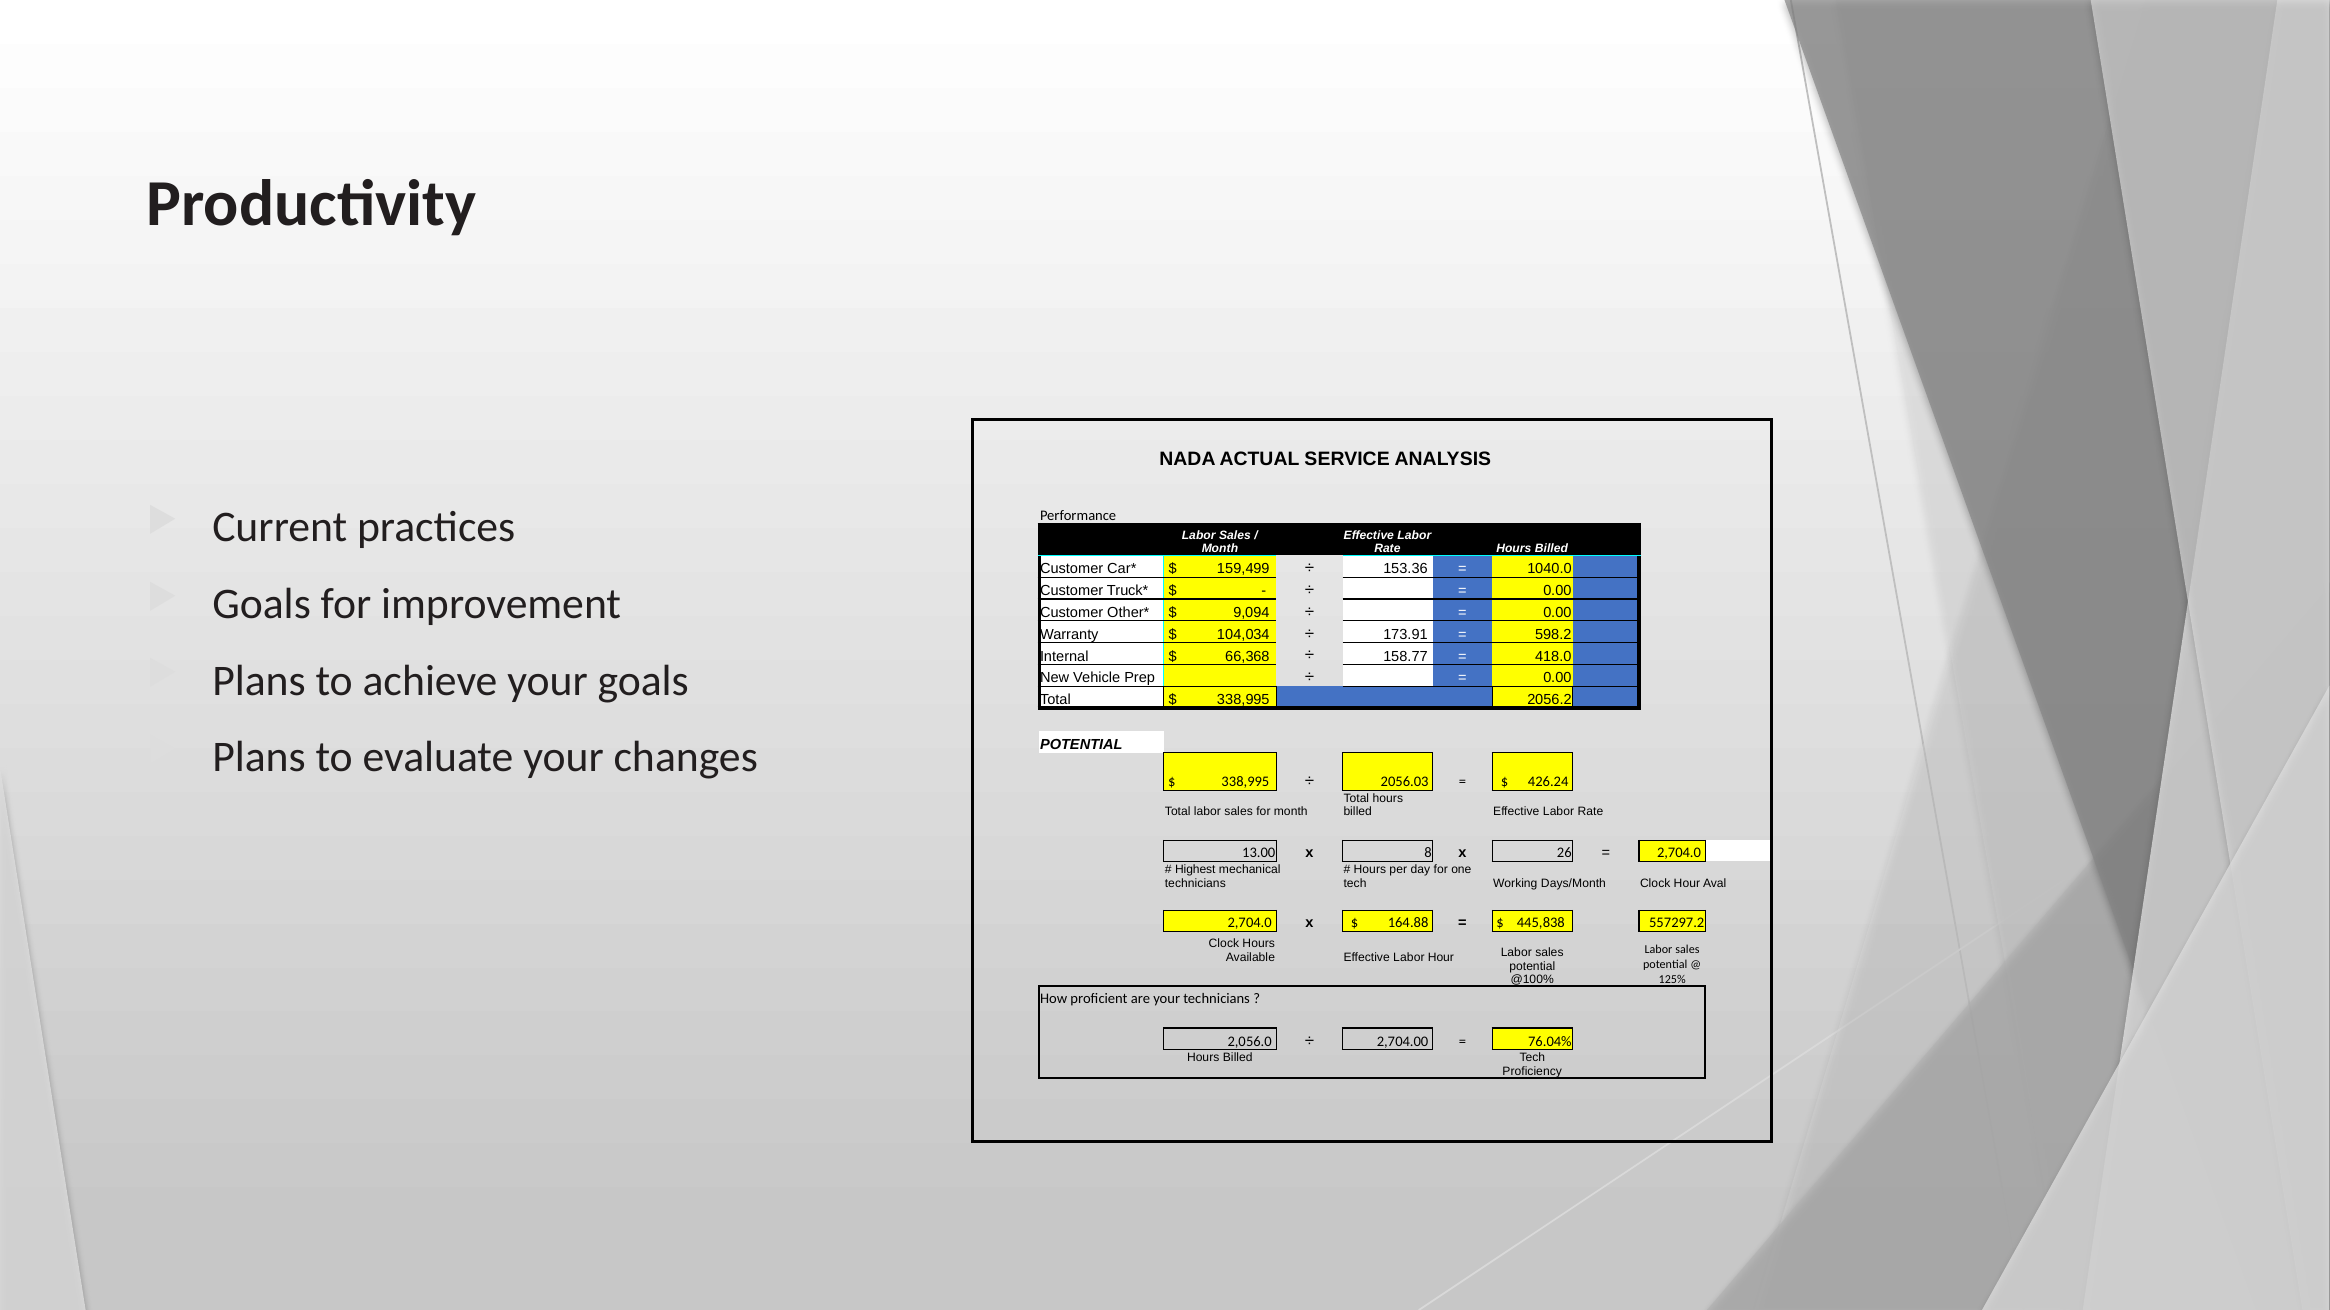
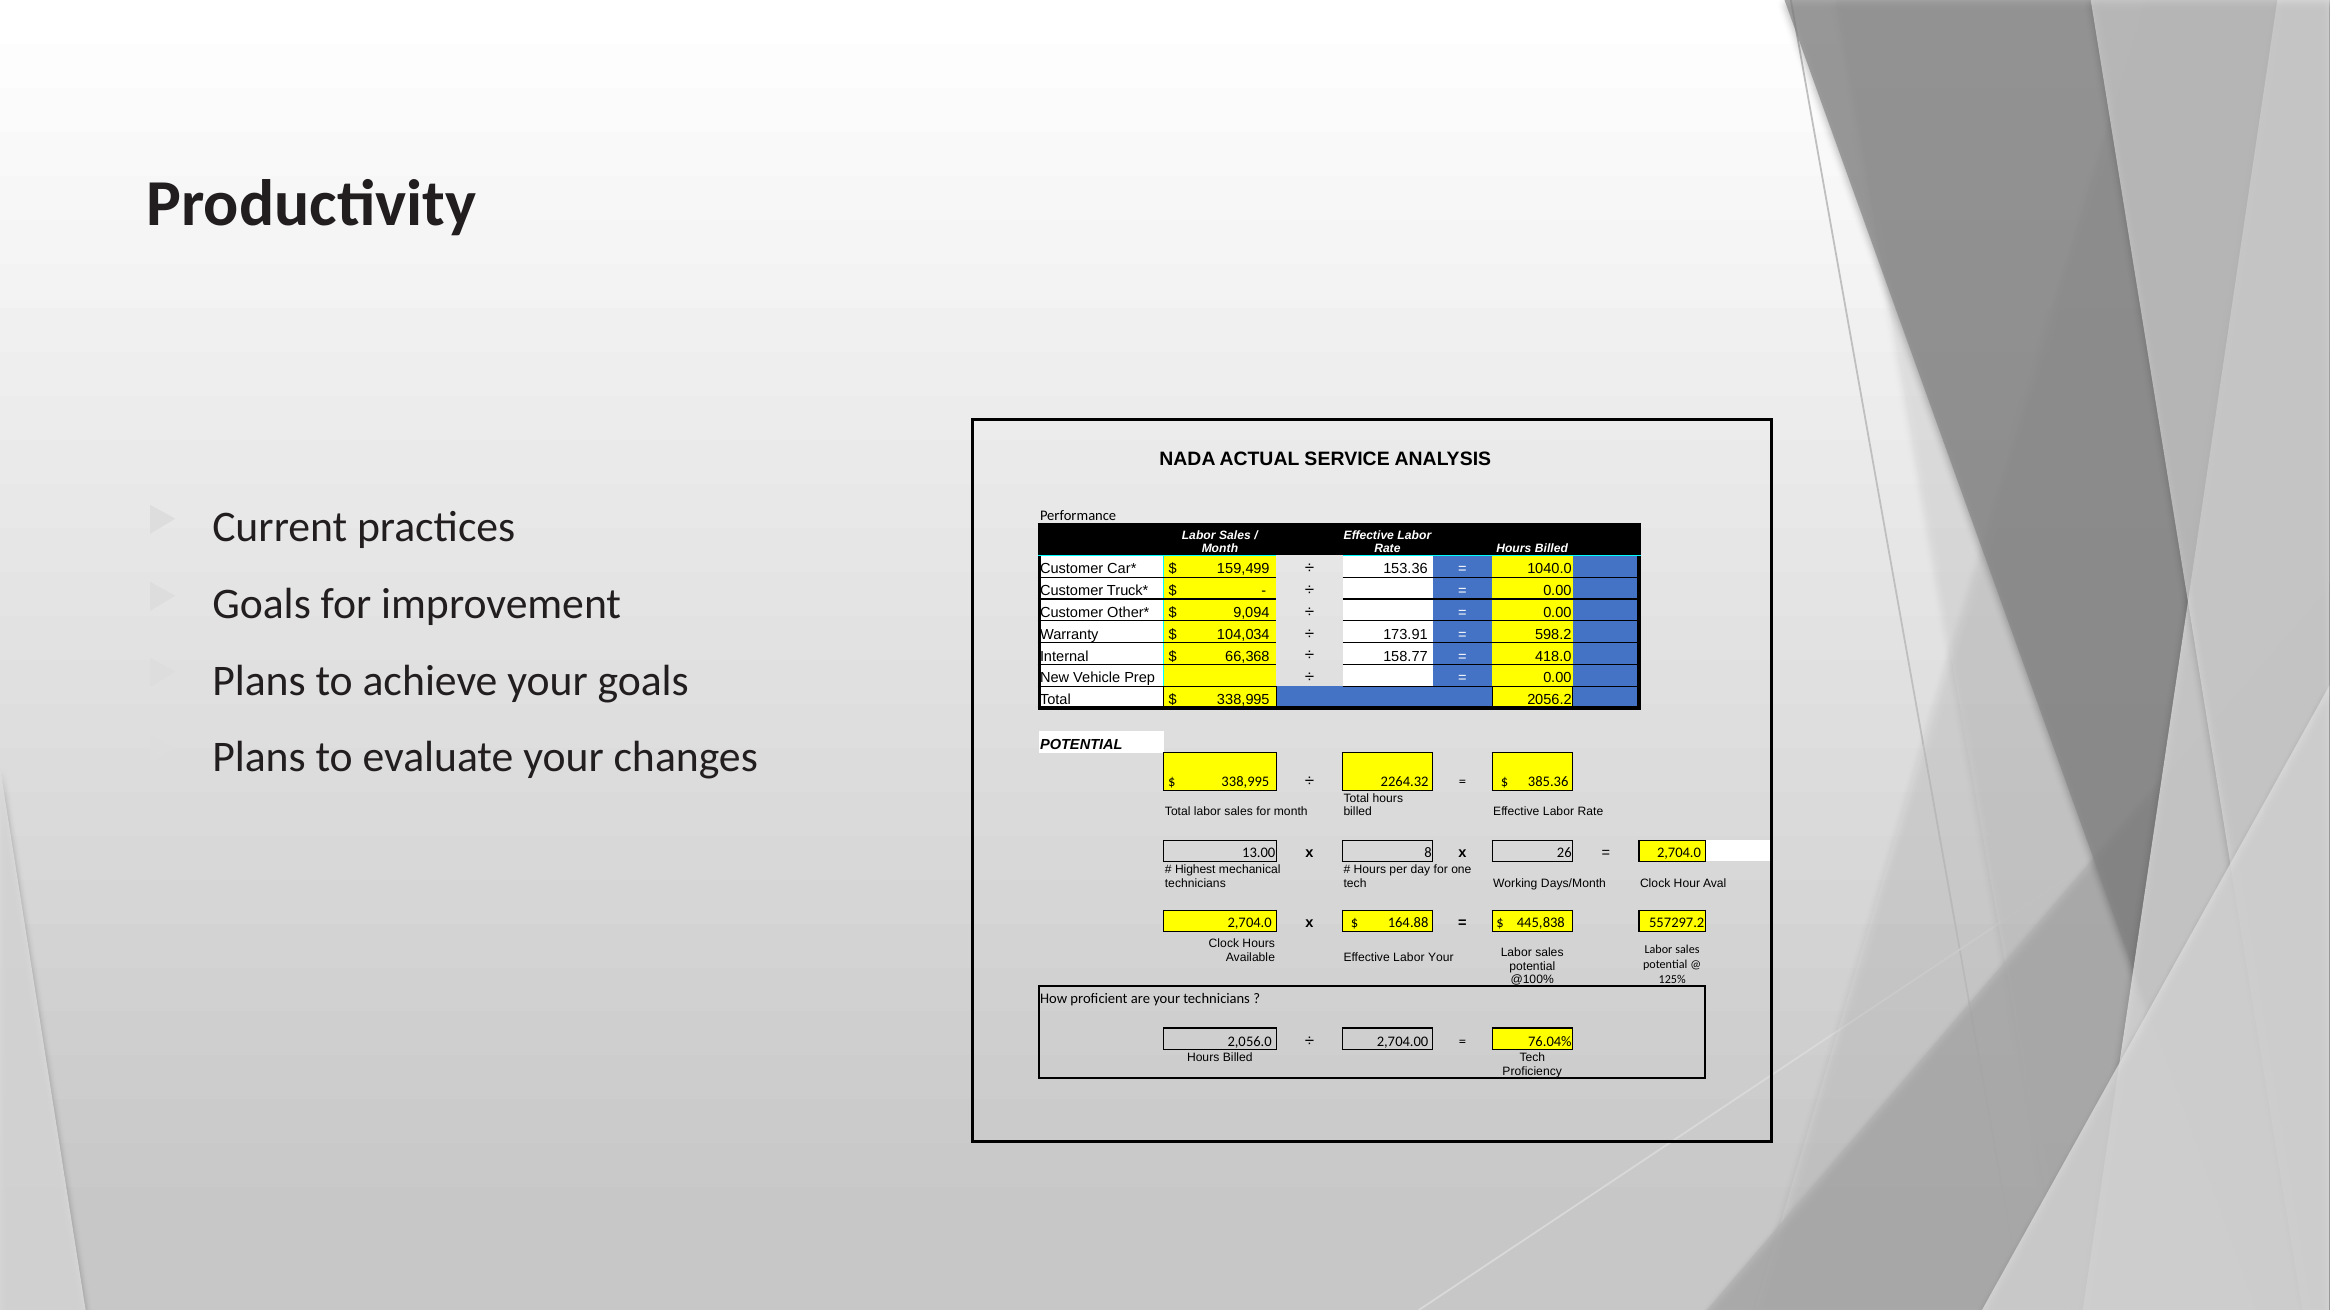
2056.03: 2056.03 -> 2264.32 (1405, 782)
426.24: 426.24 -> 385.36 (1548, 782)
Labor Hour: Hour -> Your (1441, 957)
